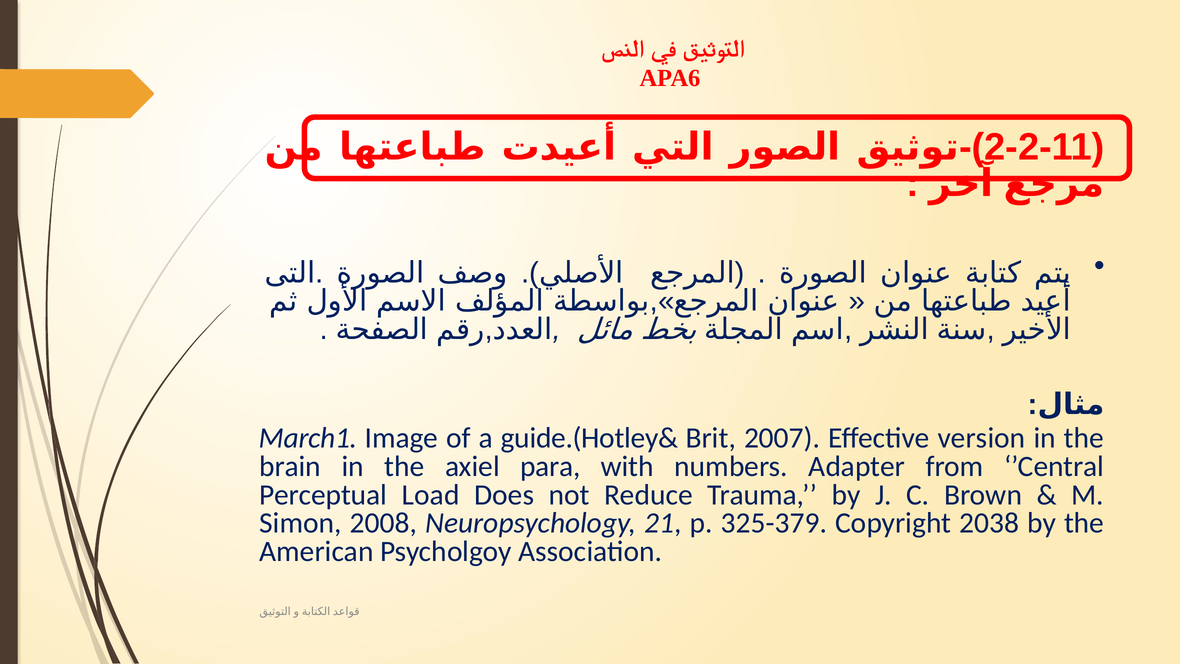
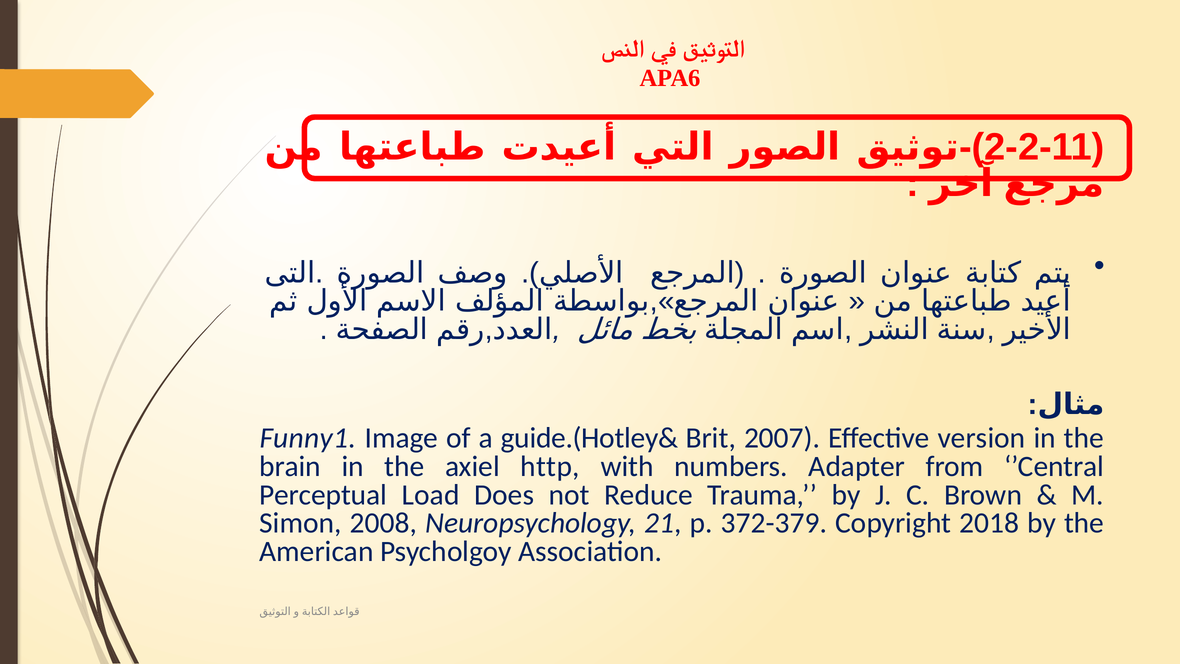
March1: March1 -> Funny1 (308, 438)
para: para -> http (550, 466)
325-379: 325-379 -> 372-379 (774, 523)
2038: 2038 -> 2018 (989, 523)
